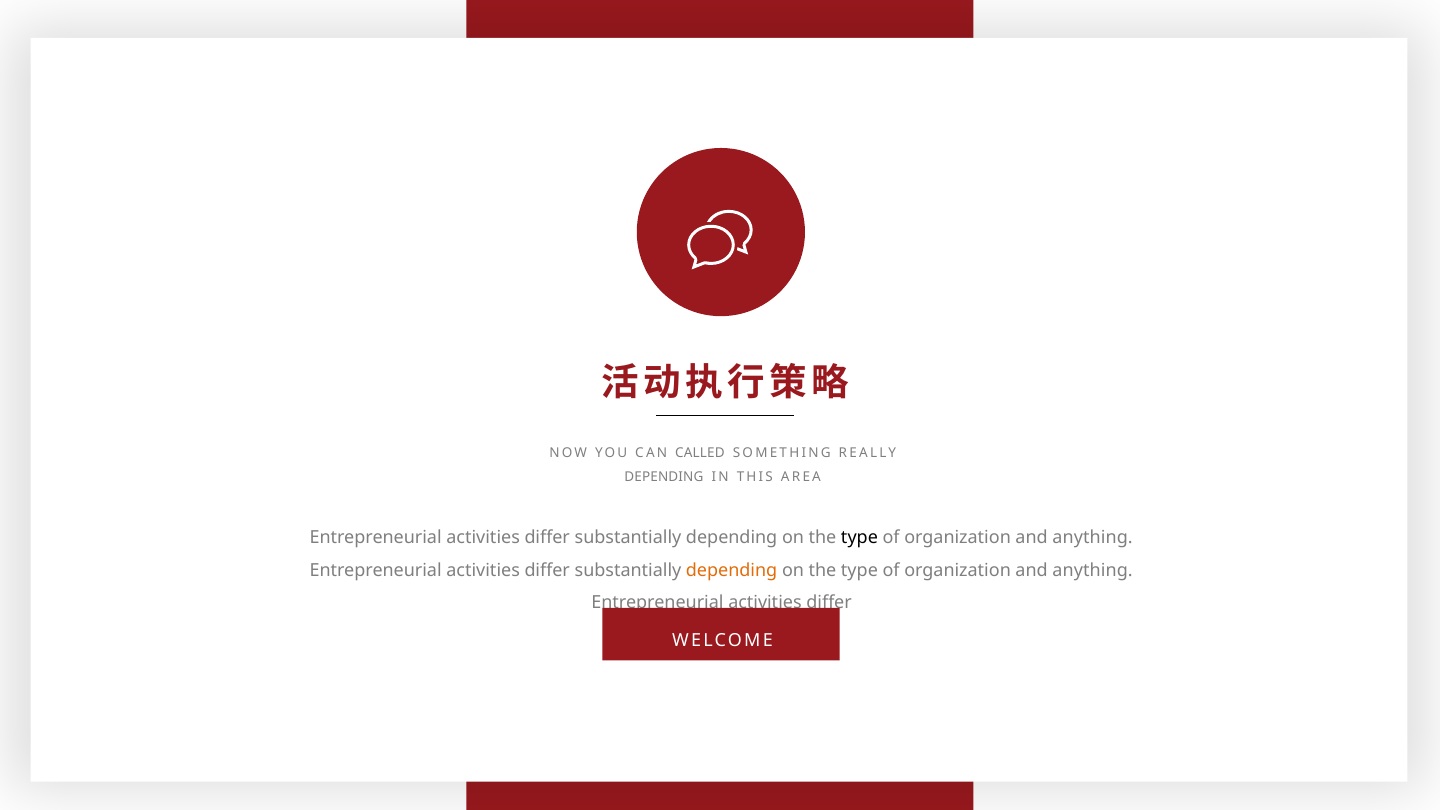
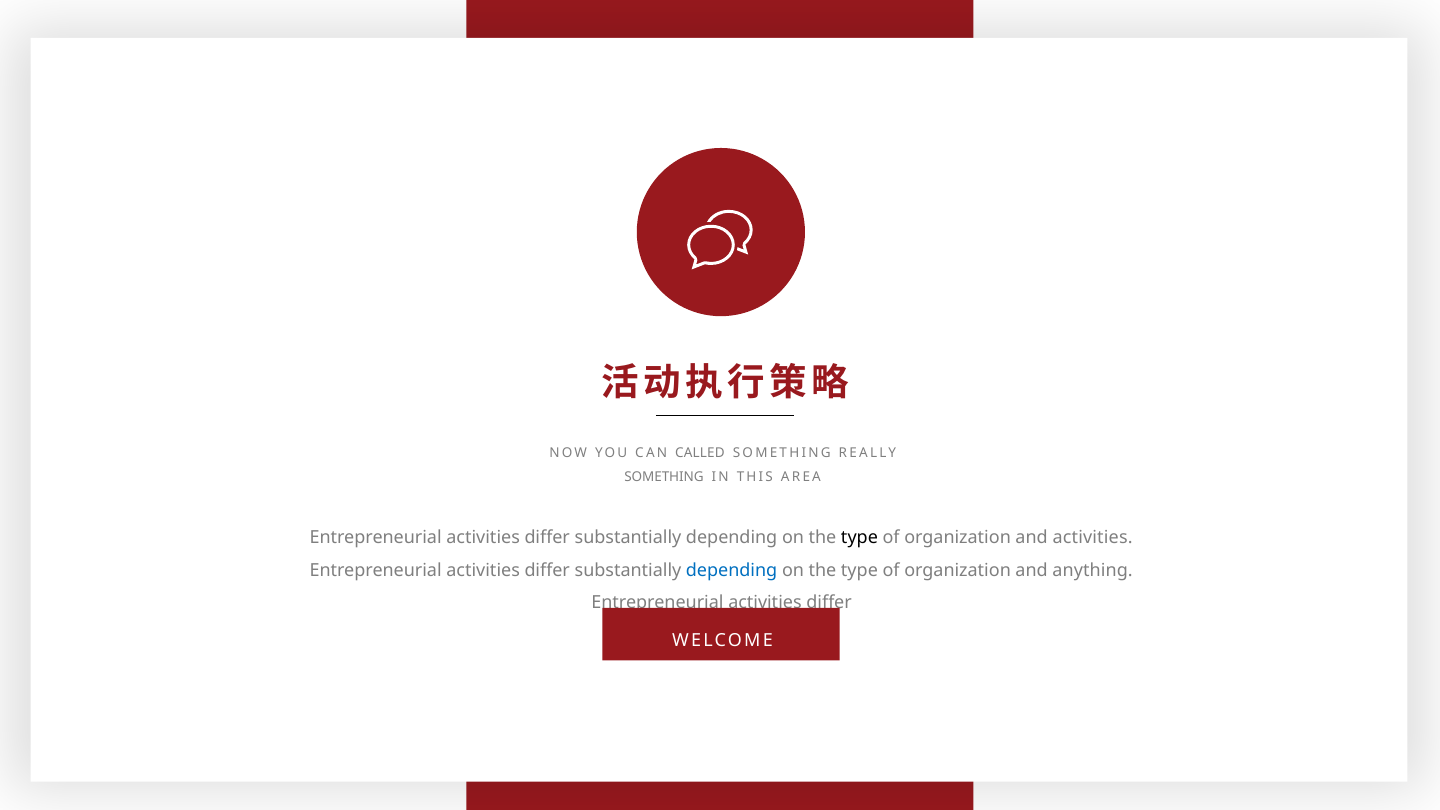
DEPENDING: DEPENDING -> SOMETHING (664, 477)
anything: anything -> activities (1093, 538)
depending colour: orange -> blue (732, 570)
